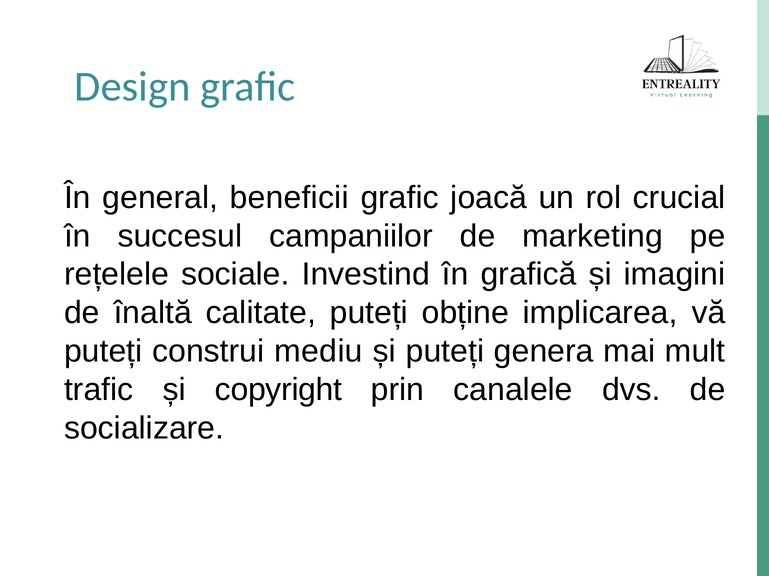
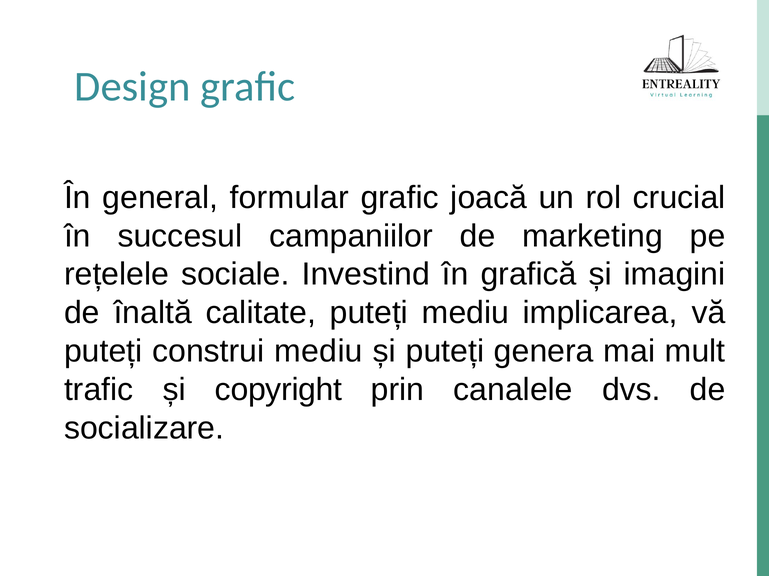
beneficii: beneficii -> formular (289, 198)
puteți obține: obține -> mediu (465, 313)
